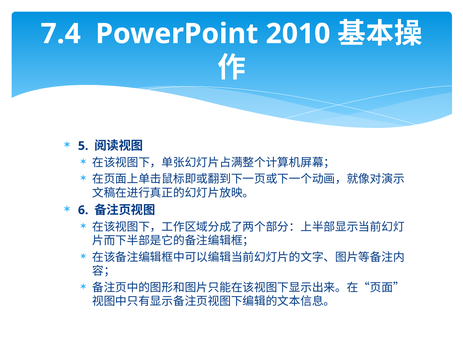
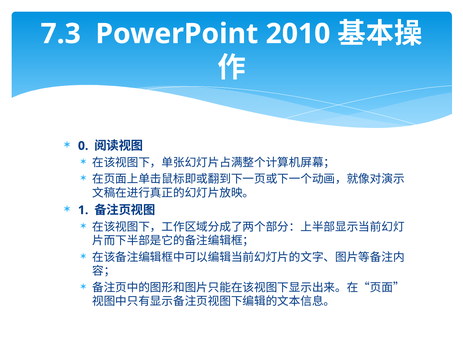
7.4: 7.4 -> 7.3 (61, 34)
5: 5 -> 0 (83, 146)
6: 6 -> 1 (83, 210)
